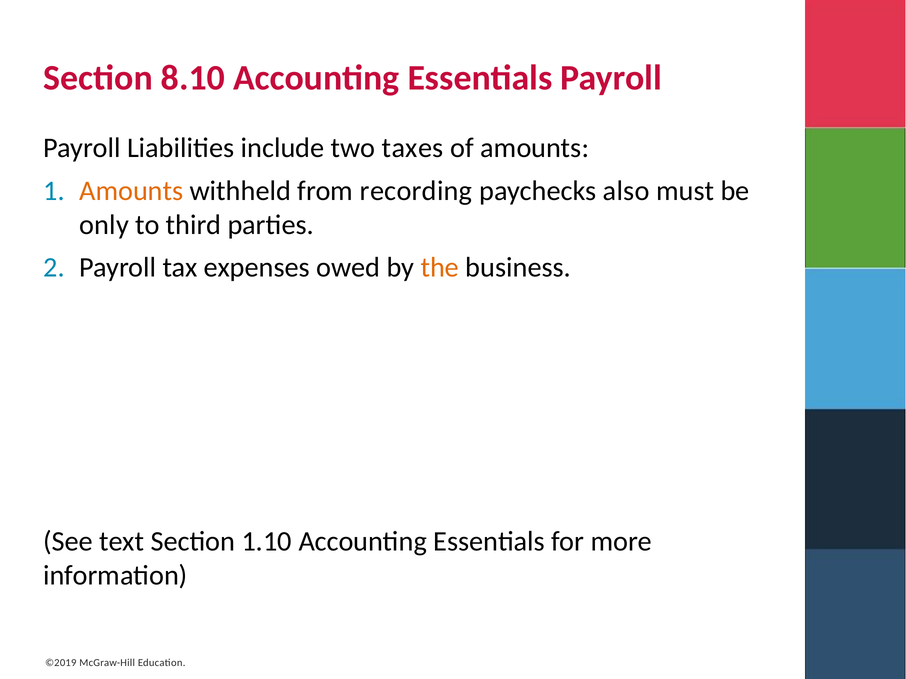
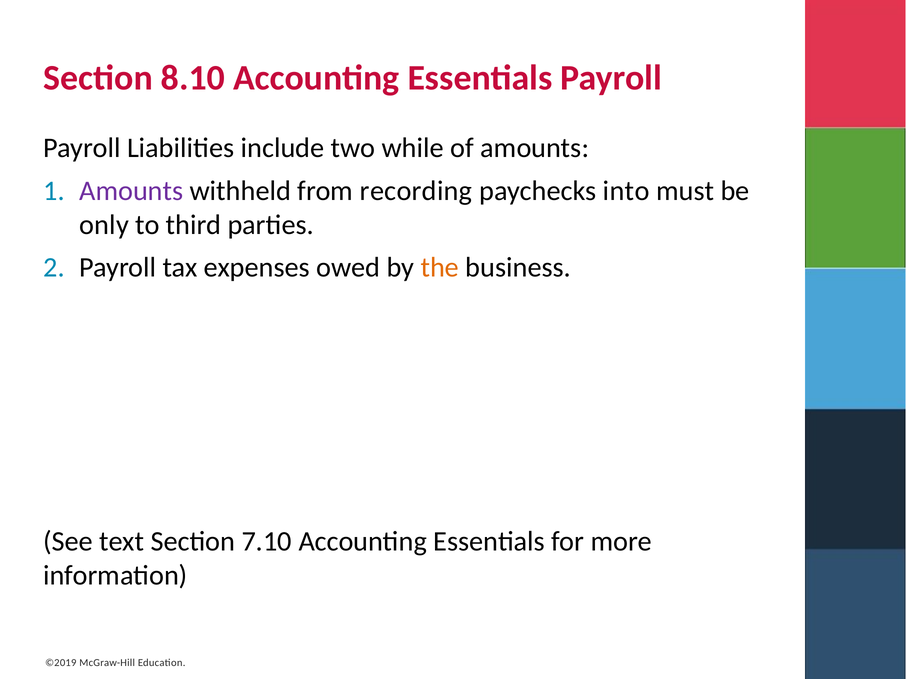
taxes: taxes -> while (413, 148)
Amounts colour: orange -> purple (131, 191)
also: also -> into (626, 191)
1.10: 1.10 -> 7.10 (267, 542)
